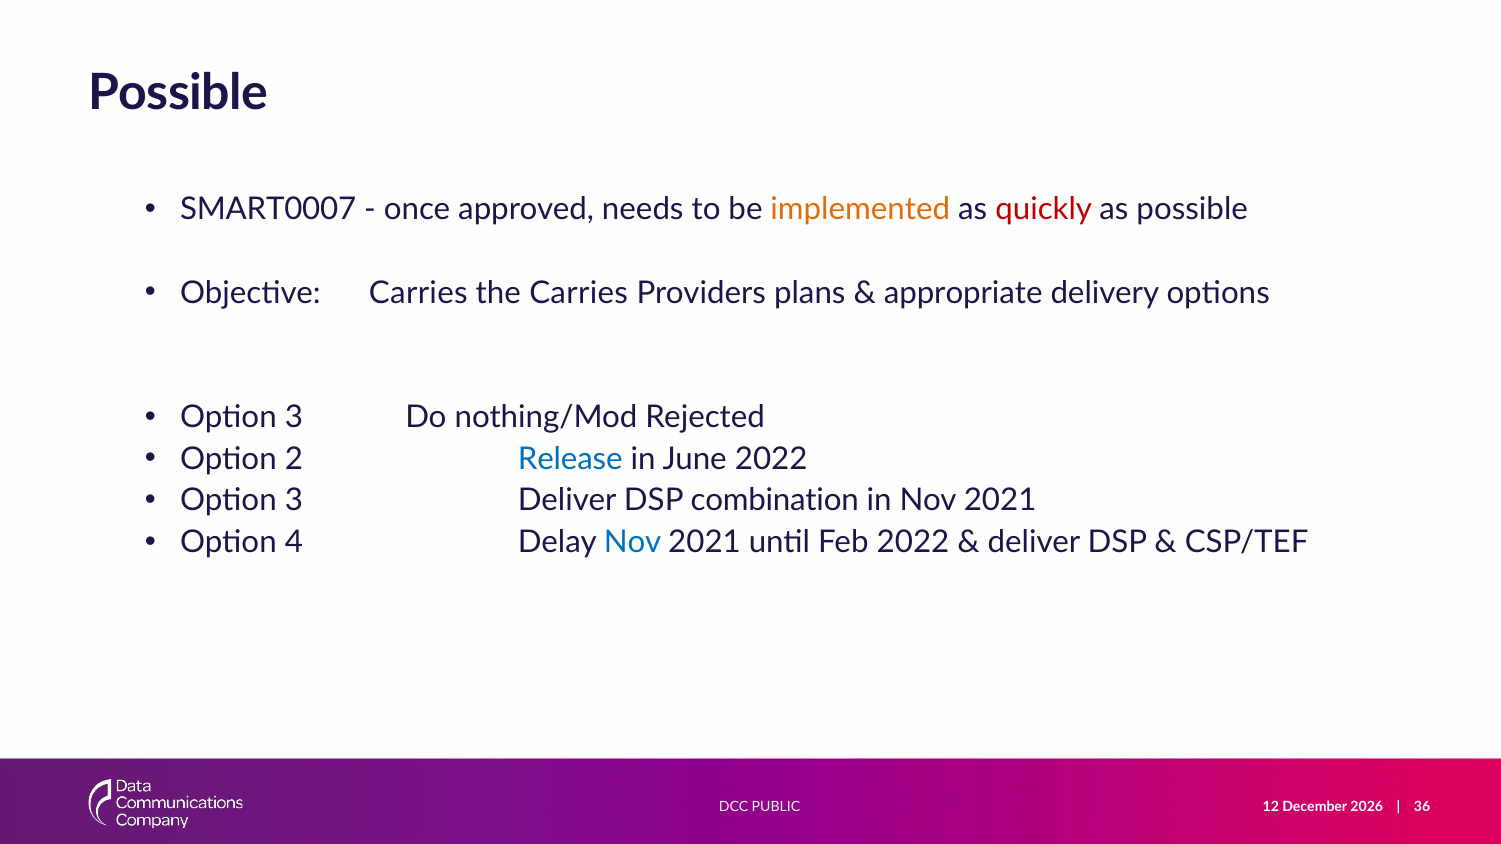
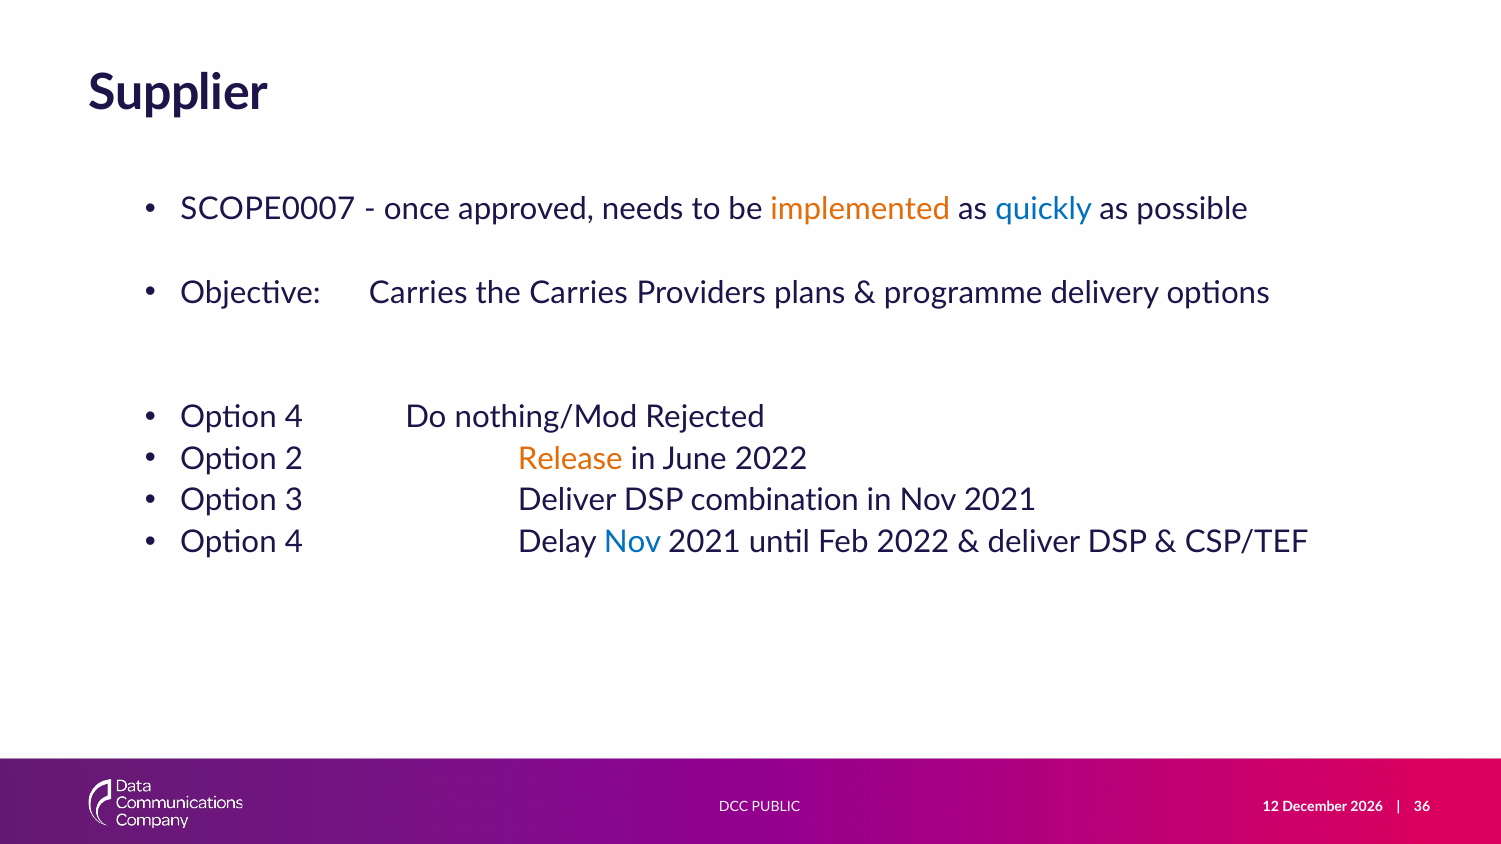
Possible: Possible -> Supplier (178, 93)
SMART0007: SMART0007 -> SCOPE0007 (268, 210)
quickly colour: red -> blue (1044, 210)
appropriate: appropriate -> programme (963, 293)
3: 3 -> 4 (294, 418)
Release colour: blue -> orange (570, 459)
